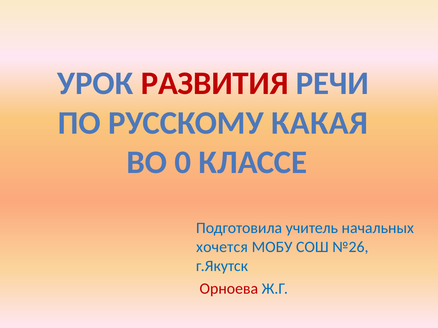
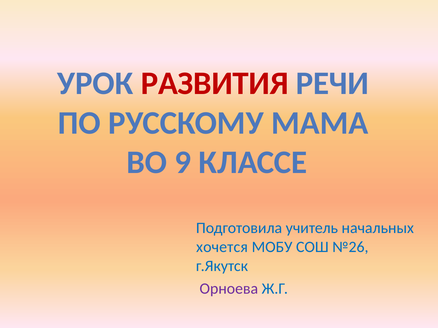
КАКАЯ: КАКАЯ -> МАМА (320, 123)
0: 0 -> 9 (183, 162)
Орноева colour: red -> purple (229, 289)
